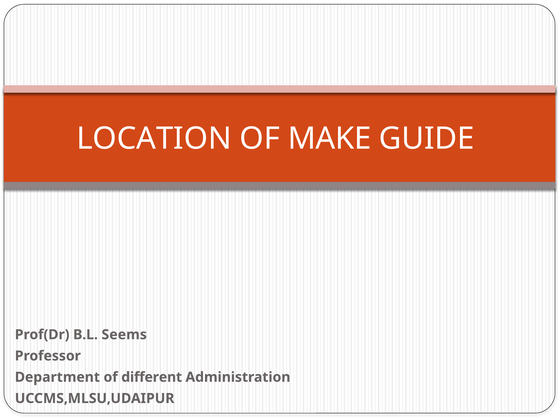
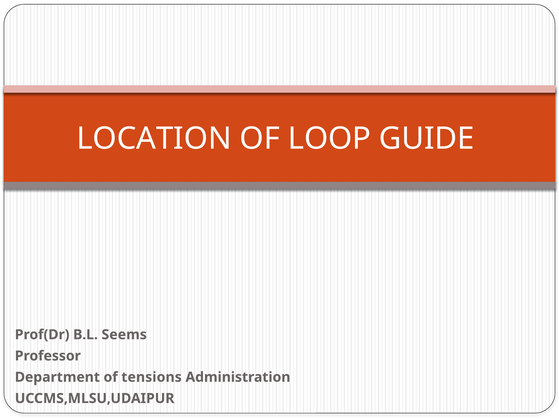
MAKE: MAKE -> LOOP (329, 139)
different: different -> tensions (152, 377)
